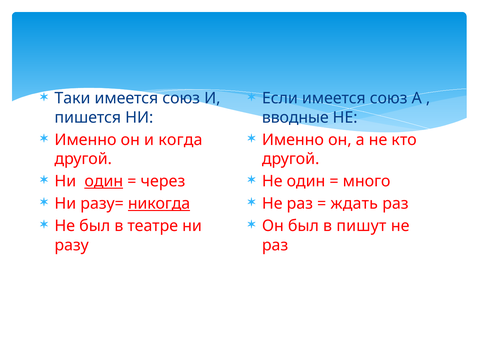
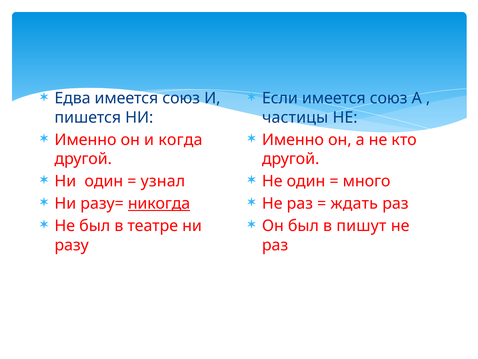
Таки: Таки -> Едва (73, 98)
вводные: вводные -> частицы (295, 117)
один underline: present -> none (104, 181)
через: через -> узнал (163, 181)
